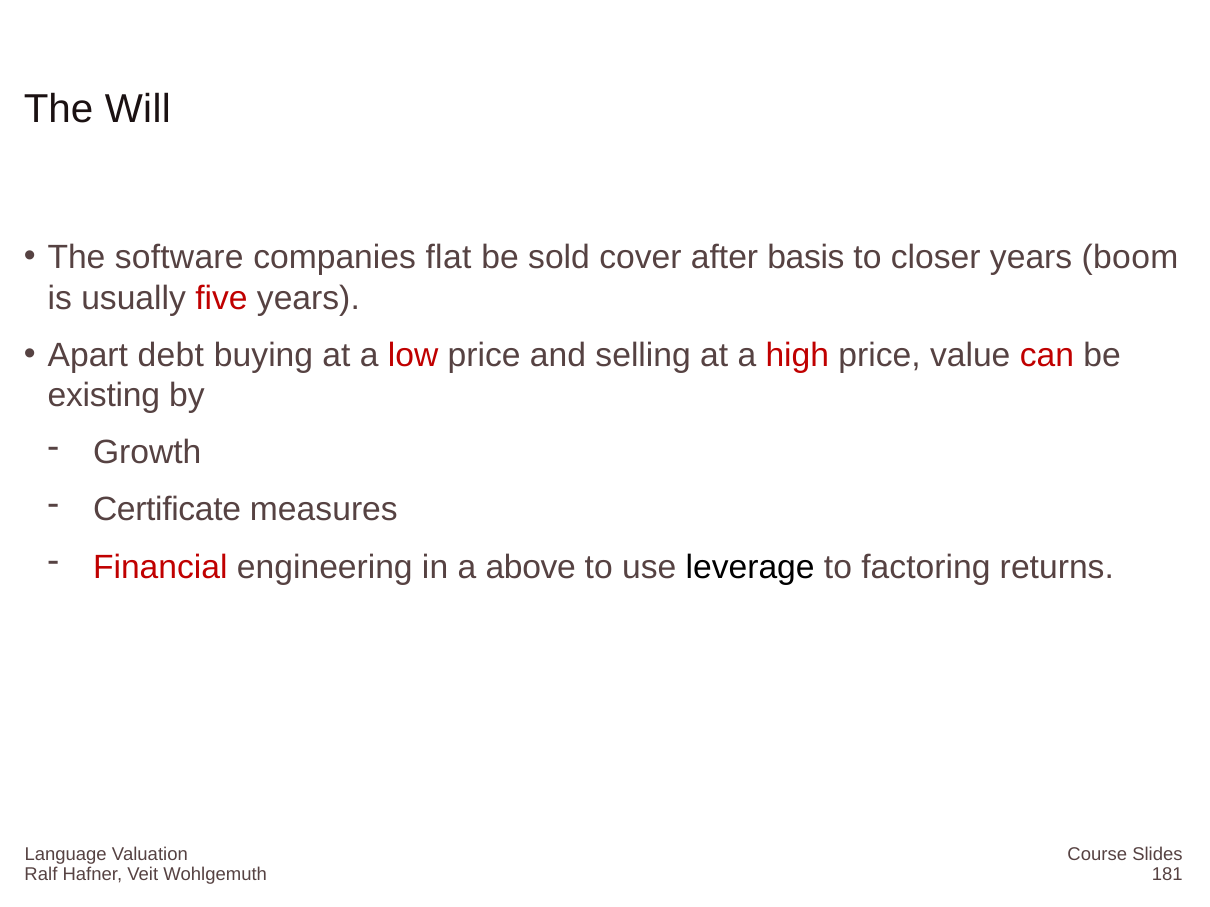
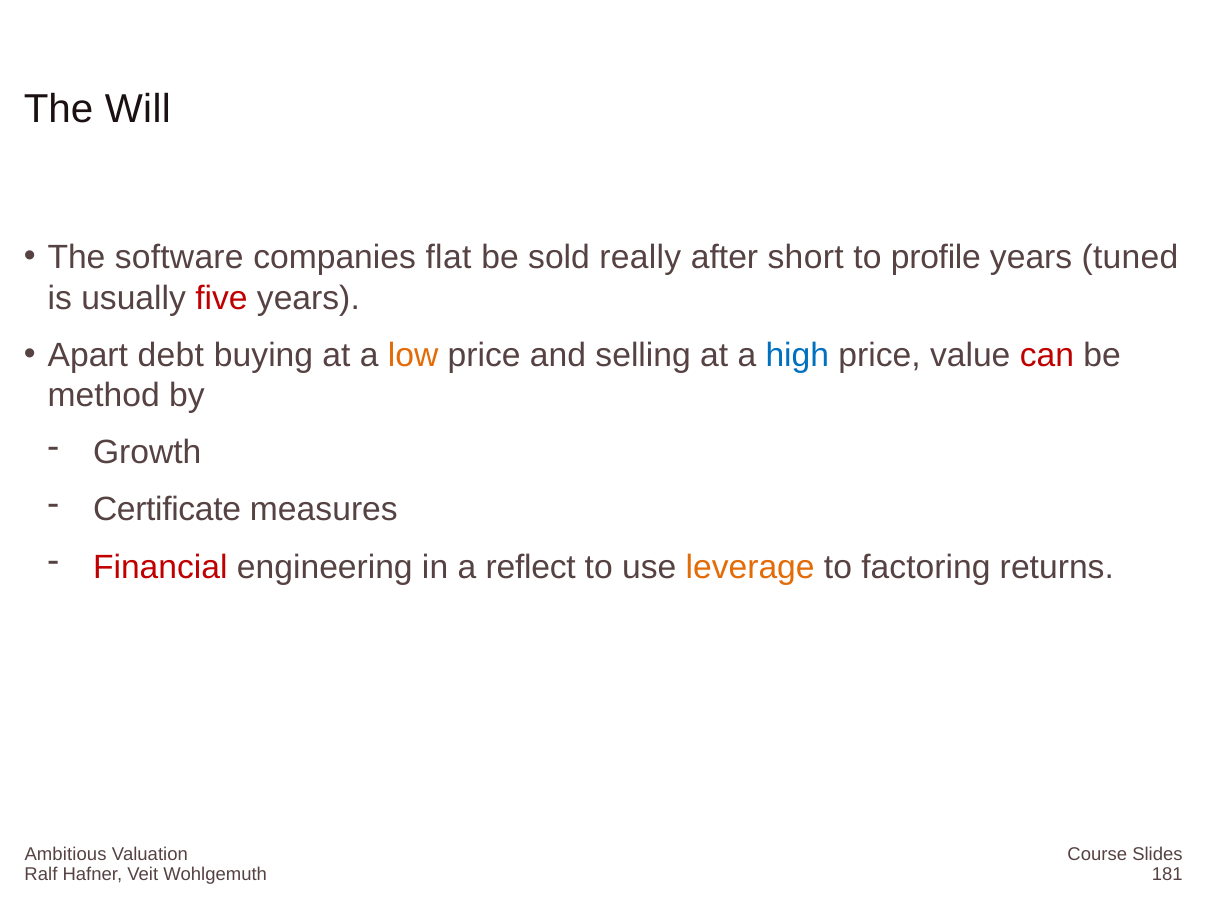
cover: cover -> really (640, 258)
basis: basis -> short (806, 258)
closer: closer -> profile (936, 258)
boom: boom -> tuned (1130, 258)
low colour: red -> orange (413, 355)
high colour: red -> blue (797, 355)
existing: existing -> method (104, 396)
above: above -> reflect (531, 567)
leverage colour: black -> orange (750, 567)
Language: Language -> Ambitious (66, 855)
